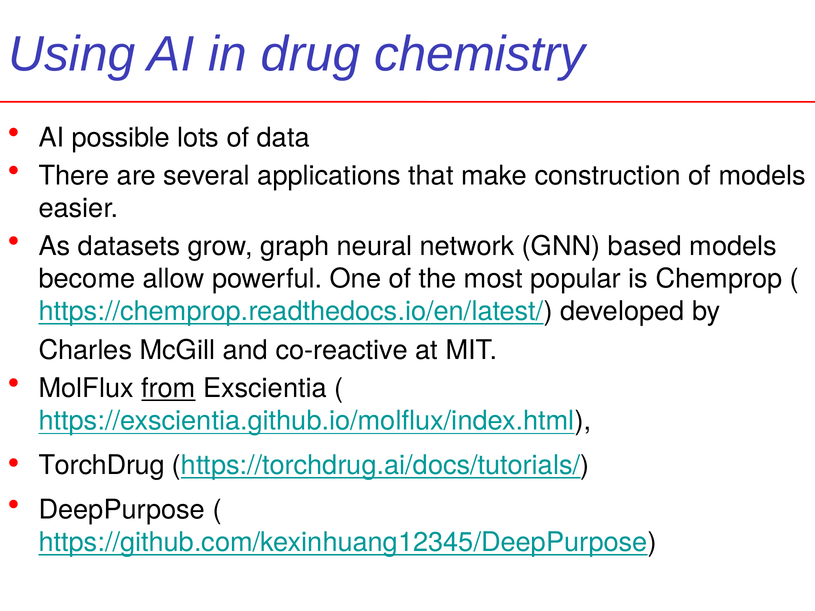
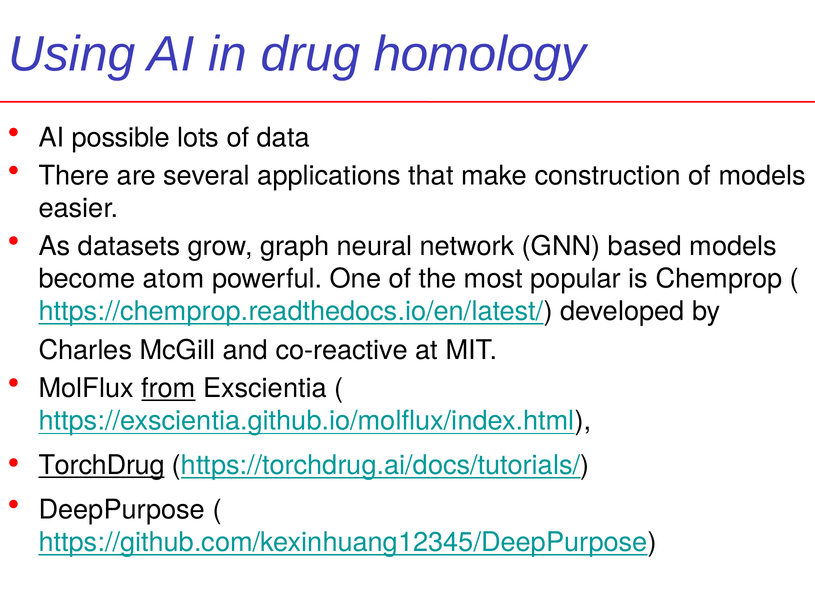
chemistry: chemistry -> homology (480, 54)
allow: allow -> atom (174, 279)
TorchDrug underline: none -> present (102, 466)
